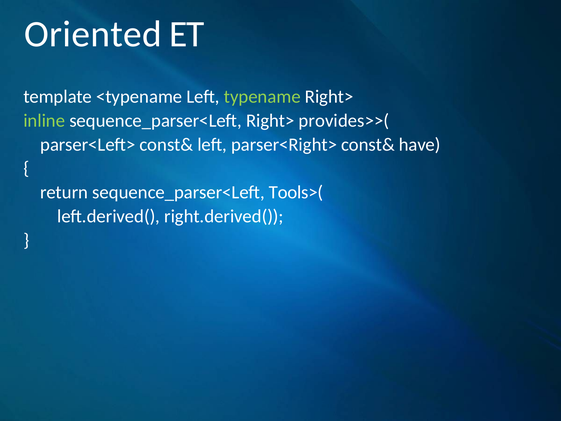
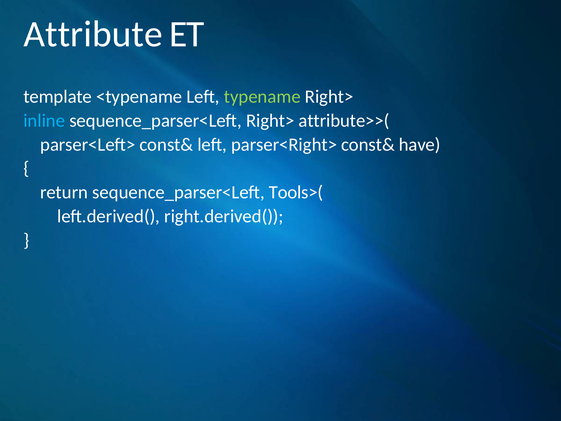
Oriented: Oriented -> Attribute (93, 34)
inline colour: light green -> light blue (44, 121)
provides>>(: provides>>( -> attribute>>( (344, 121)
